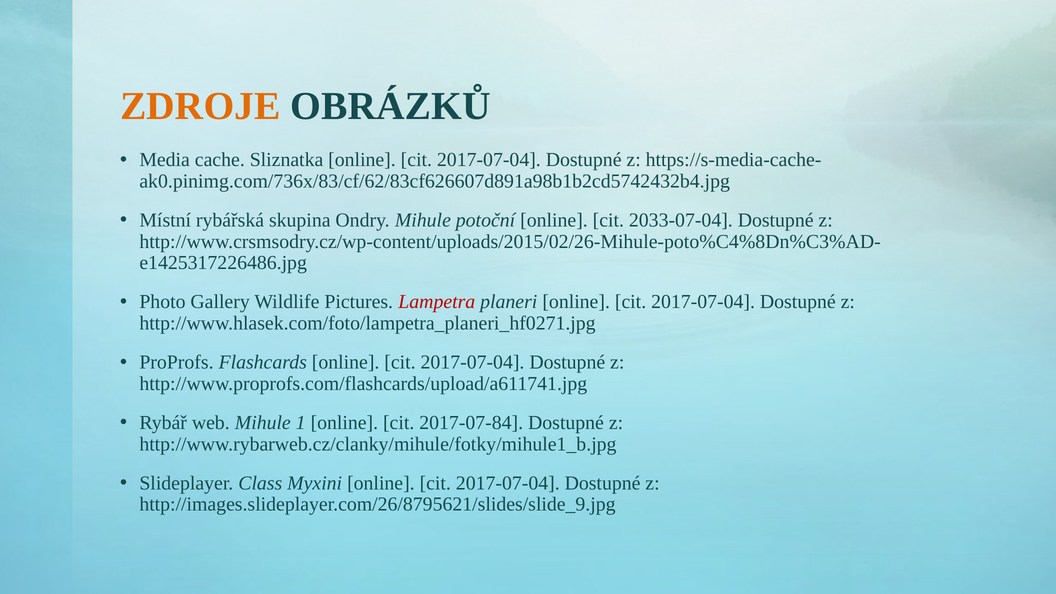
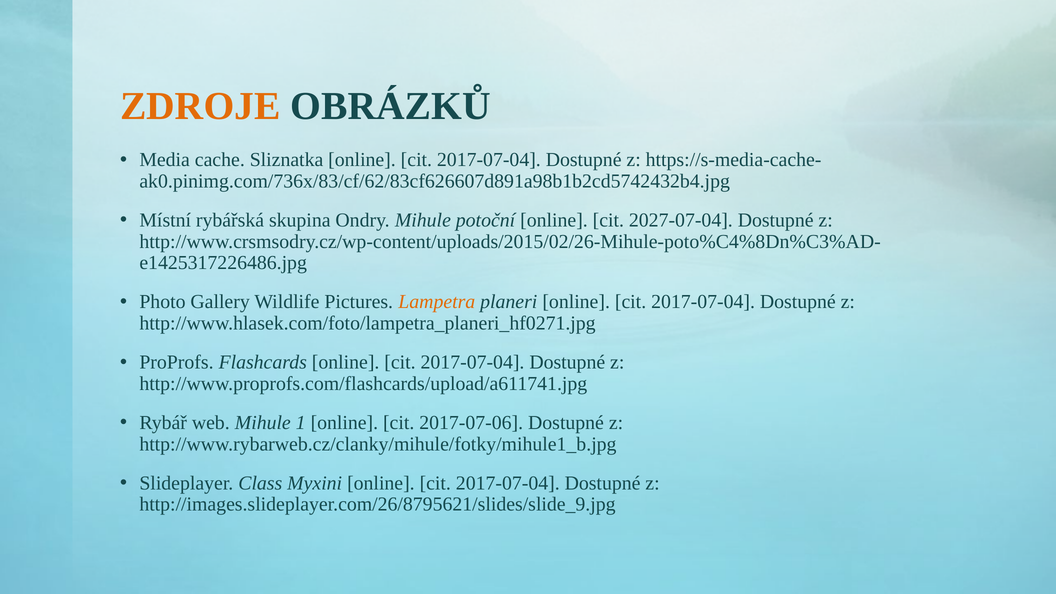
2033-07-04: 2033-07-04 -> 2027-07-04 (681, 220)
Lampetra colour: red -> orange (437, 302)
2017-07-84: 2017-07-84 -> 2017-07-06 (471, 423)
